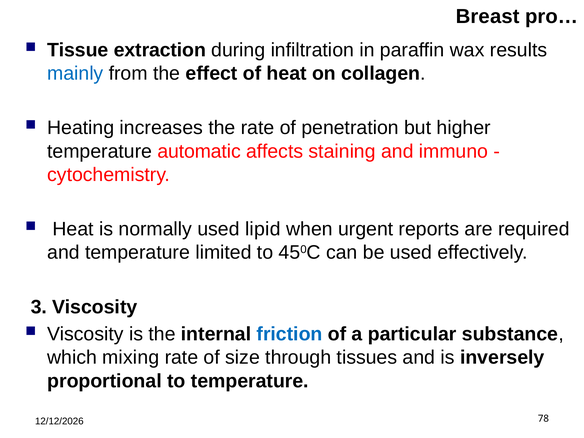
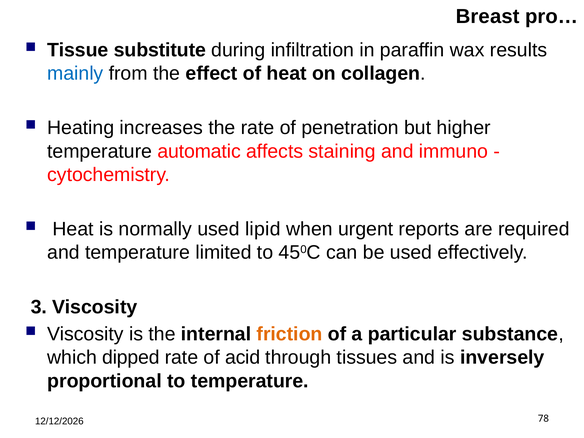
extraction: extraction -> substitute (160, 50)
friction colour: blue -> orange (289, 334)
mixing: mixing -> dipped (131, 358)
size: size -> acid (243, 358)
